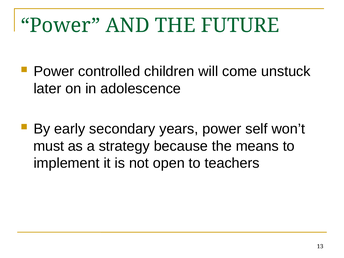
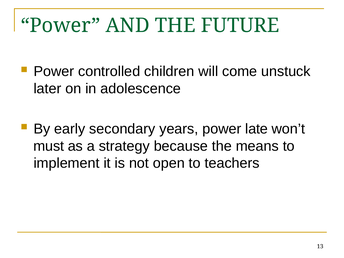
self: self -> late (257, 129)
